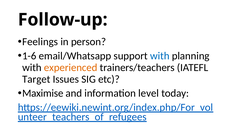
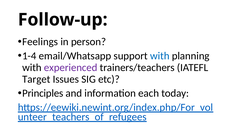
1-6: 1-6 -> 1-4 (29, 56)
experienced colour: orange -> purple (71, 67)
Maximise: Maximise -> Principles (43, 93)
level: level -> each (149, 93)
